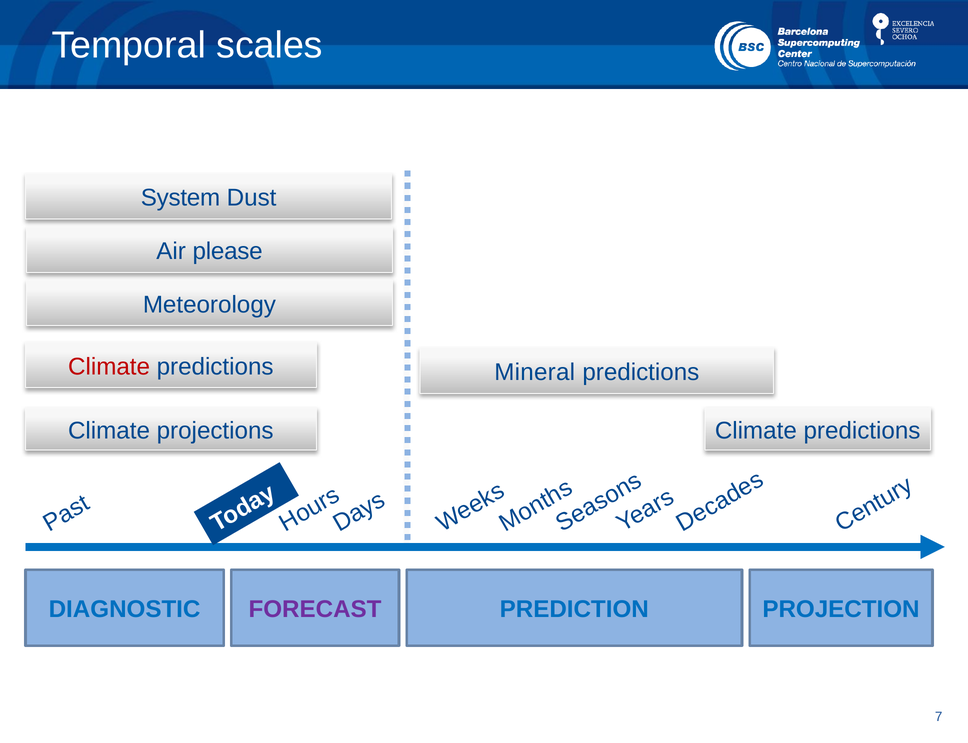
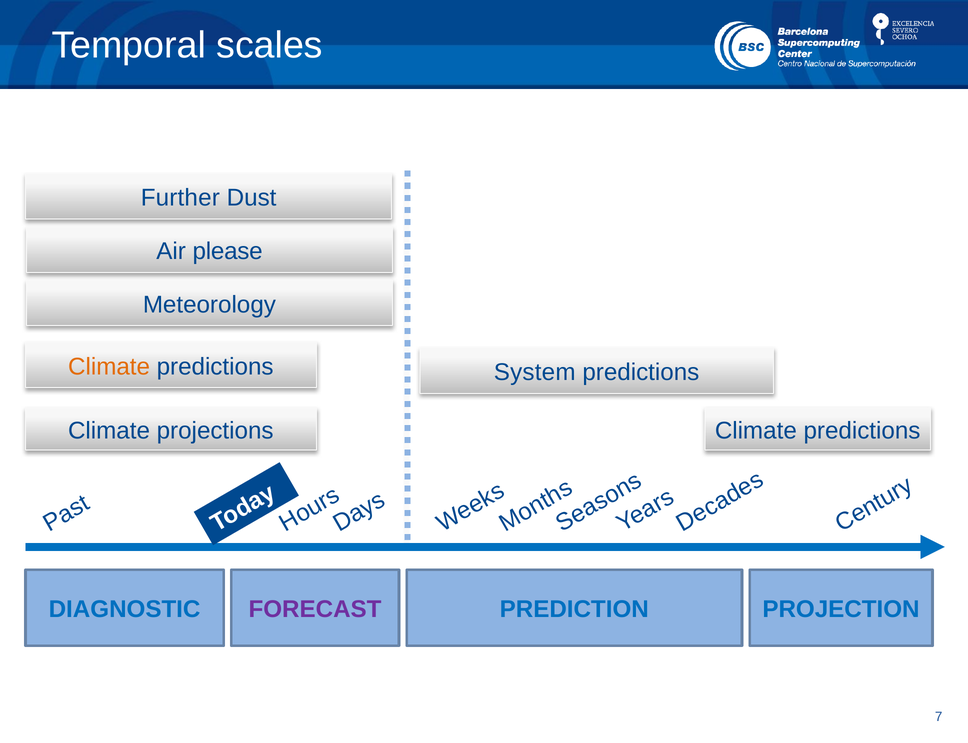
System: System -> Further (180, 198)
Climate colour: red -> orange (109, 367)
Mineral: Mineral -> System (535, 372)
